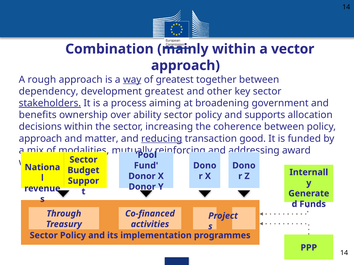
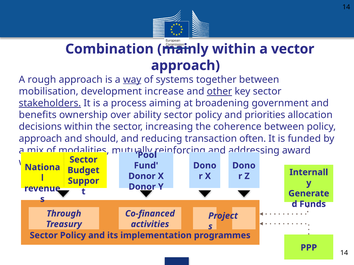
of greatest: greatest -> systems (175, 80)
dependency: dependency -> mobilisation (49, 92)
development greatest: greatest -> increase (164, 92)
other underline: none -> present (219, 92)
supports: supports -> priorities (265, 115)
matter: matter -> should (102, 139)
reducing underline: present -> none (162, 139)
good: good -> often (253, 139)
